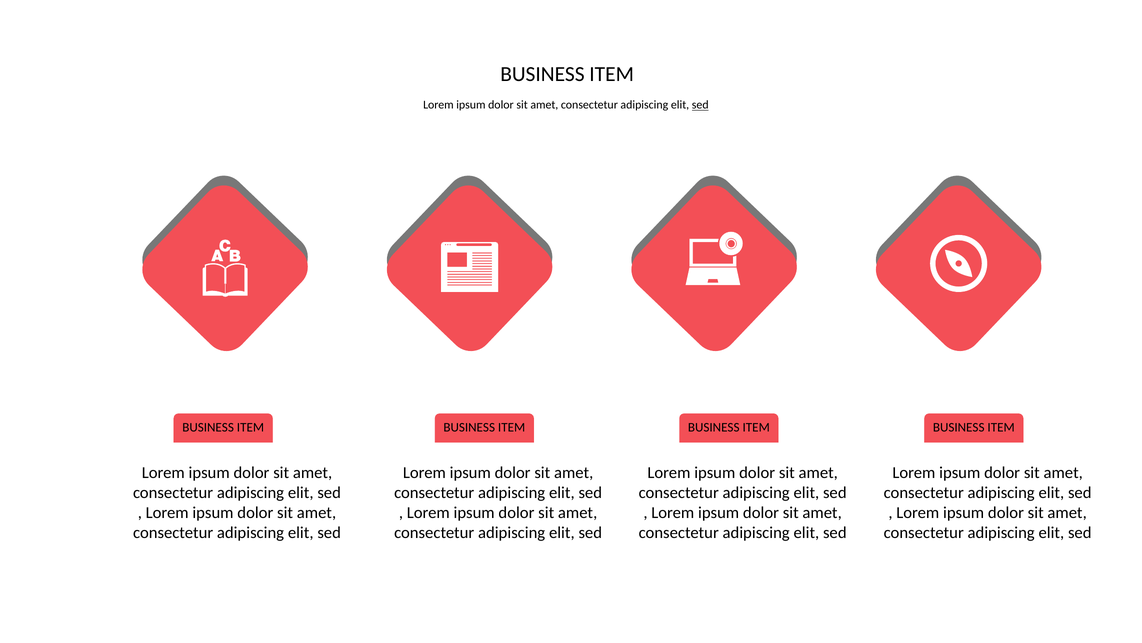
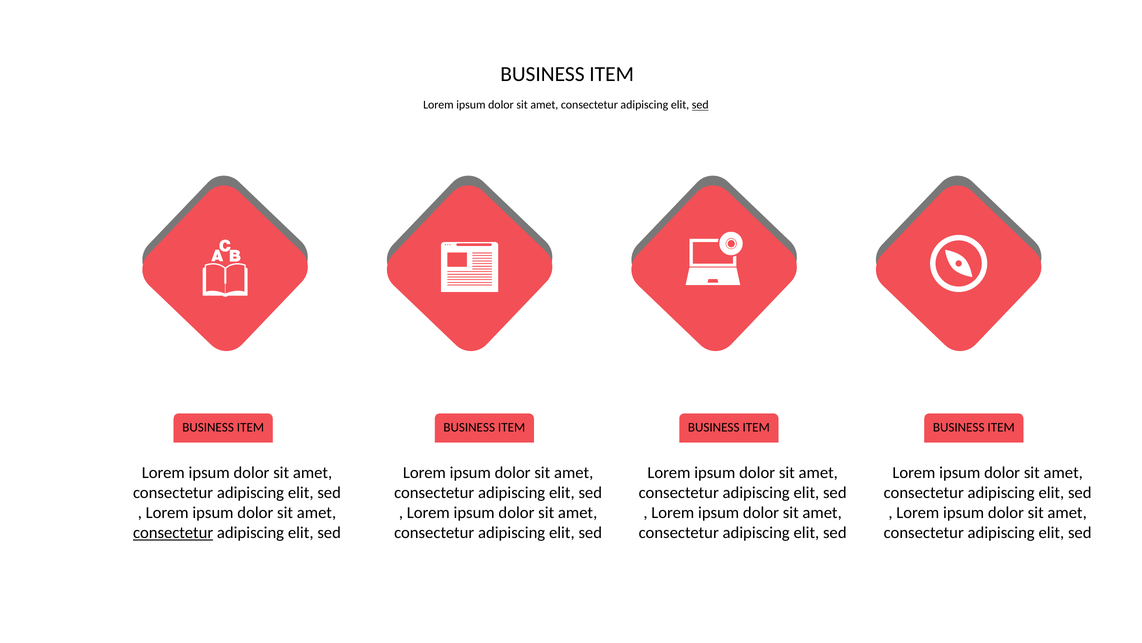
consectetur underline: none -> present (173, 532)
